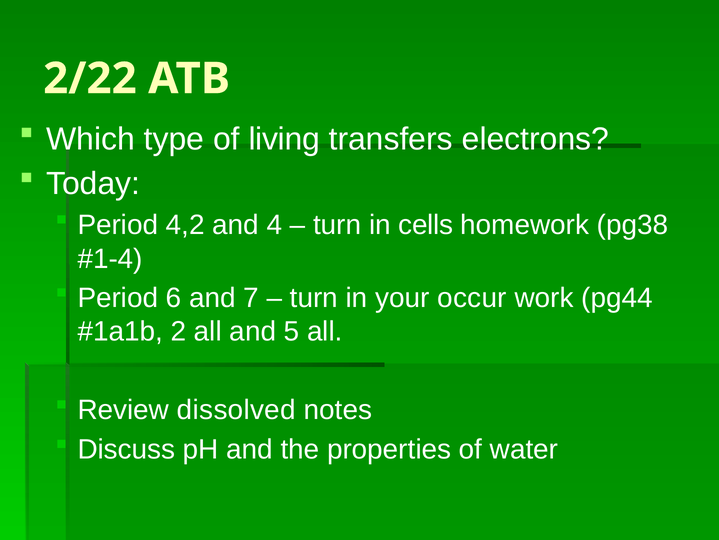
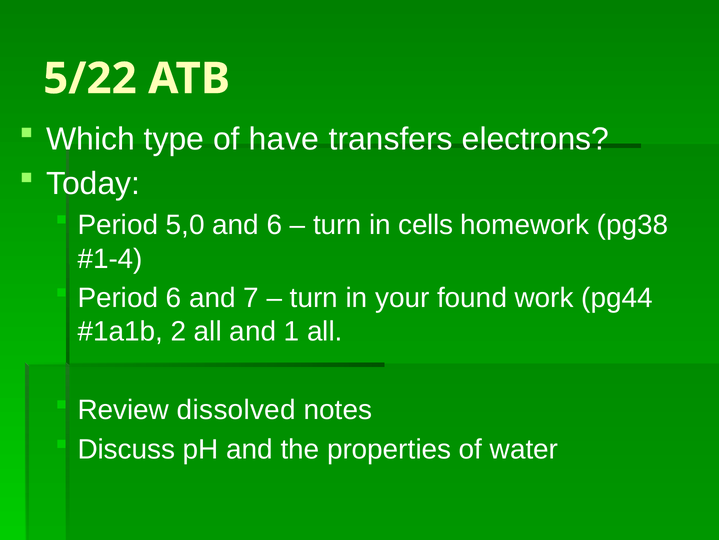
2/22: 2/22 -> 5/22 (90, 79)
living: living -> have (284, 139)
4,2: 4,2 -> 5,0 (185, 225)
and 4: 4 -> 6 (275, 225)
occur: occur -> found (472, 298)
5: 5 -> 1 (292, 331)
